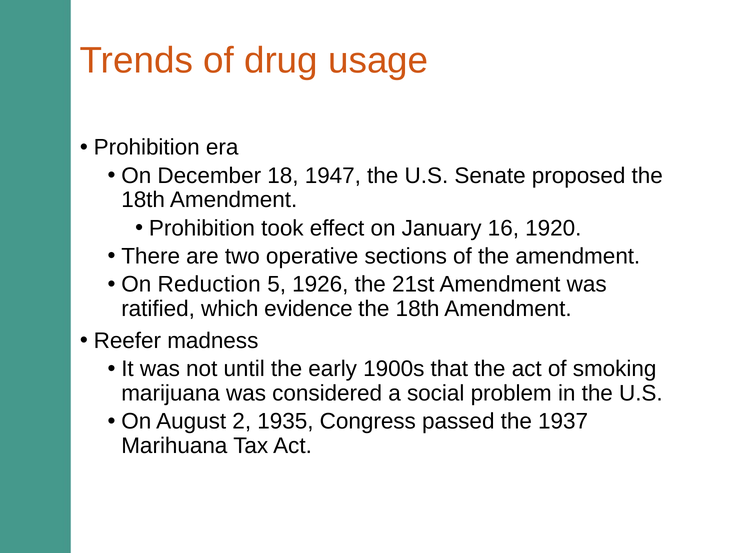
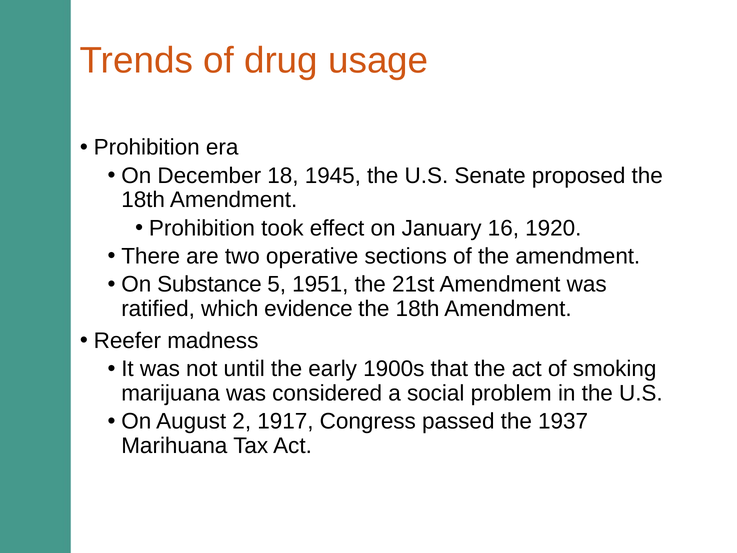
1947: 1947 -> 1945 (333, 176)
Reduction: Reduction -> Substance (209, 284)
1926: 1926 -> 1951 (320, 284)
1935: 1935 -> 1917 (285, 421)
